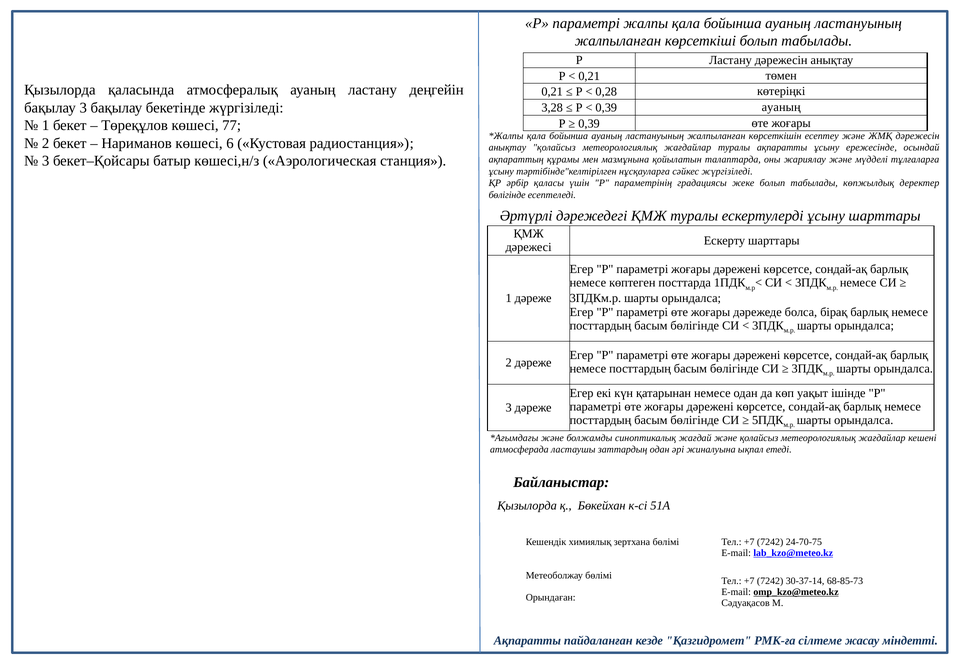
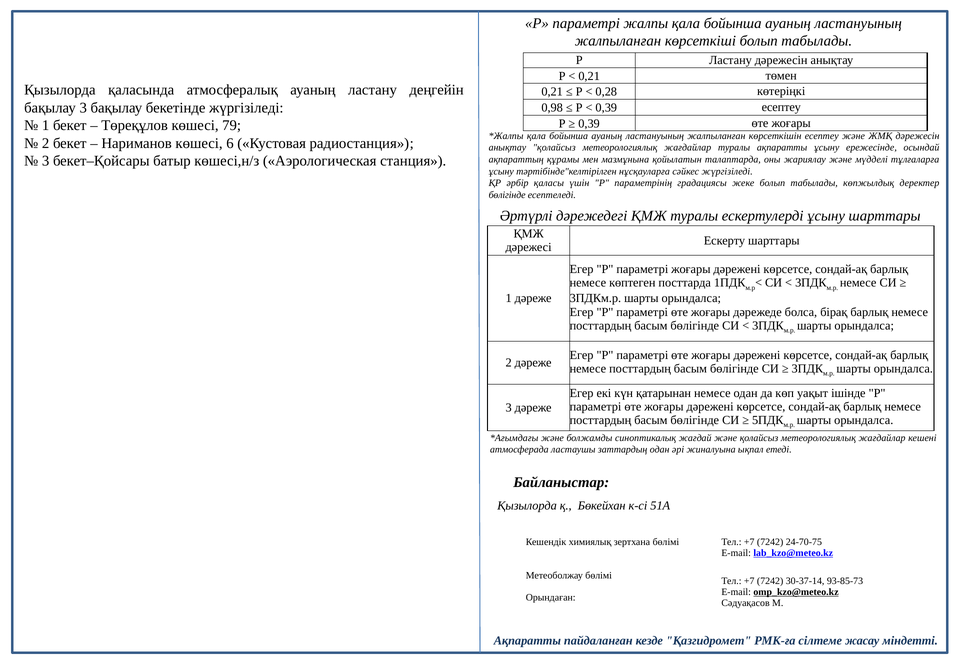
3,28: 3,28 -> 0,98 (552, 108)
0,39 ауаның: ауаның -> есептеу (781, 107)
77: 77 -> 79 (232, 126)
68-85-73: 68-85-73 -> 93-85-73 (845, 582)
